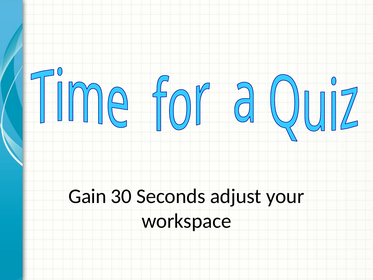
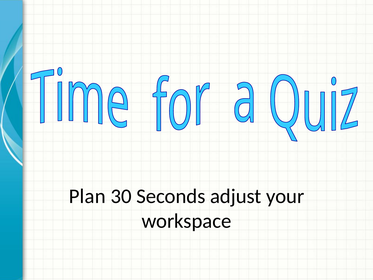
Gain: Gain -> Plan (87, 196)
